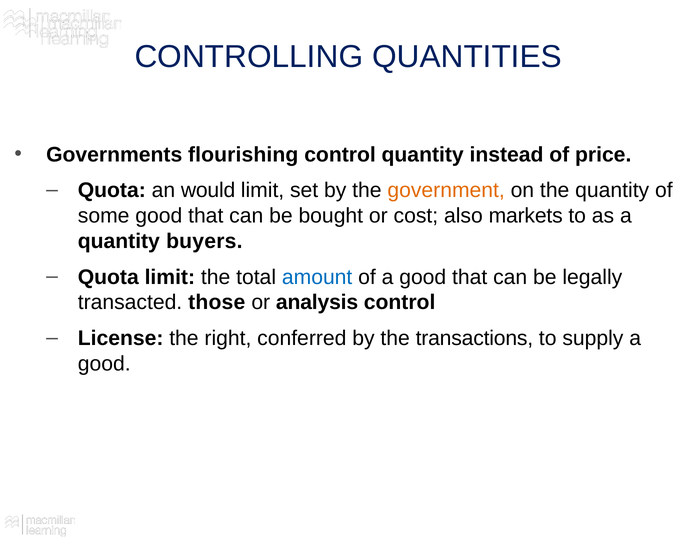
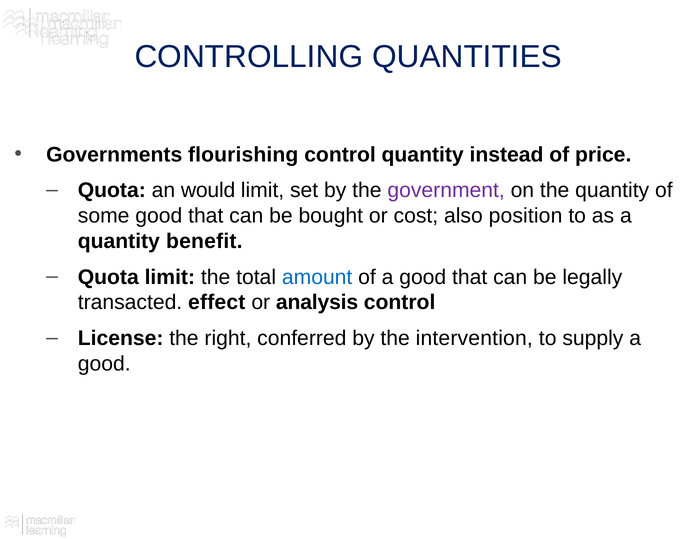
government colour: orange -> purple (446, 190)
markets: markets -> position (526, 216)
buyers: buyers -> benefit (204, 241)
those: those -> effect (217, 302)
transactions: transactions -> intervention (474, 338)
